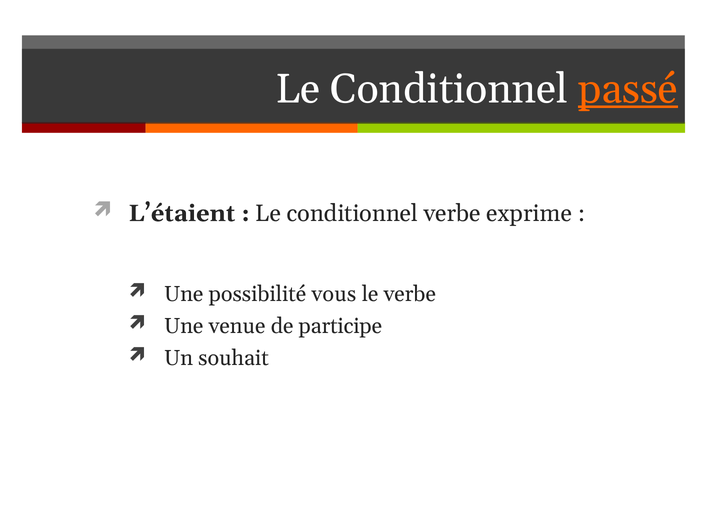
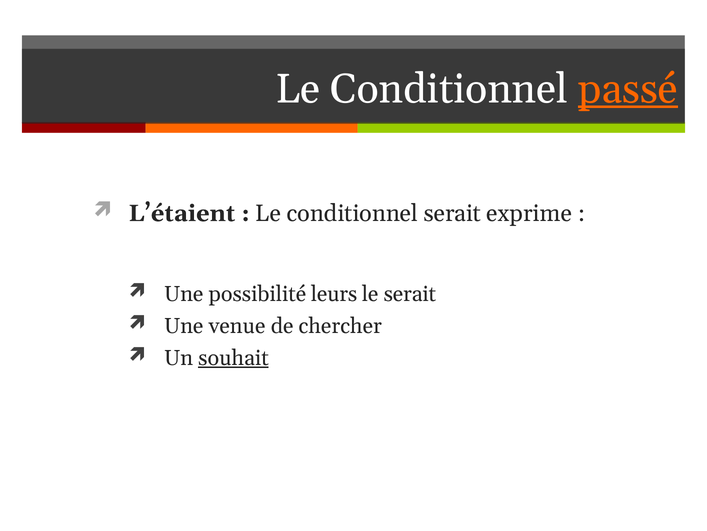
conditionnel verbe: verbe -> serait (452, 213)
vous: vous -> leurs (334, 294)
le verbe: verbe -> serait (410, 294)
participe: participe -> chercher (340, 326)
souhait underline: none -> present (233, 357)
